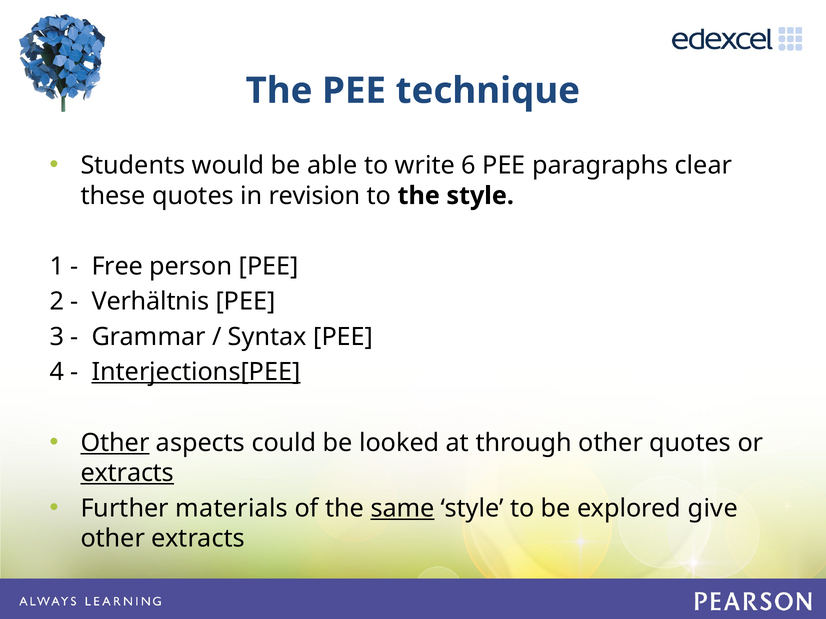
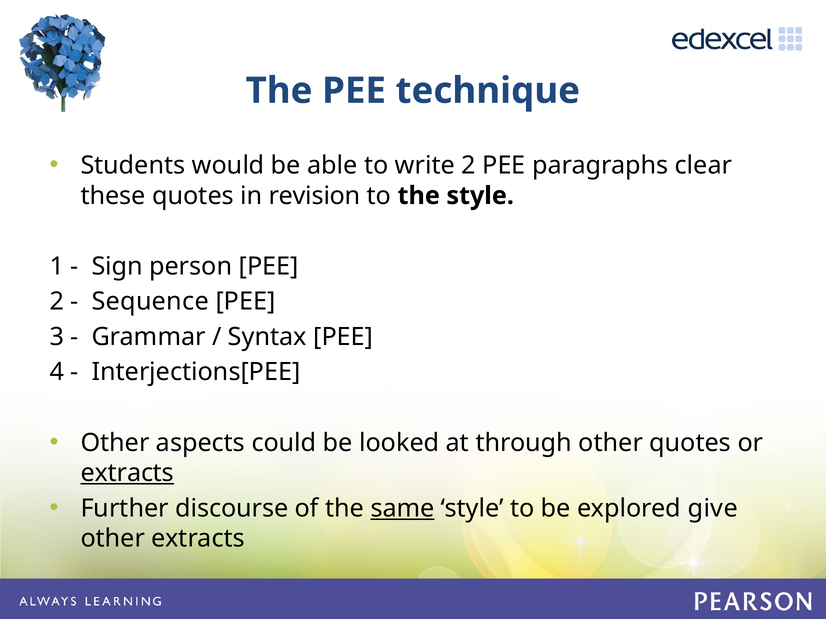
write 6: 6 -> 2 (469, 166)
Free: Free -> Sign (117, 266)
Verhältnis: Verhältnis -> Sequence (150, 302)
Interjections[PEE underline: present -> none (196, 372)
Other underline: present -> none (115, 443)
materials: materials -> discourse (232, 509)
